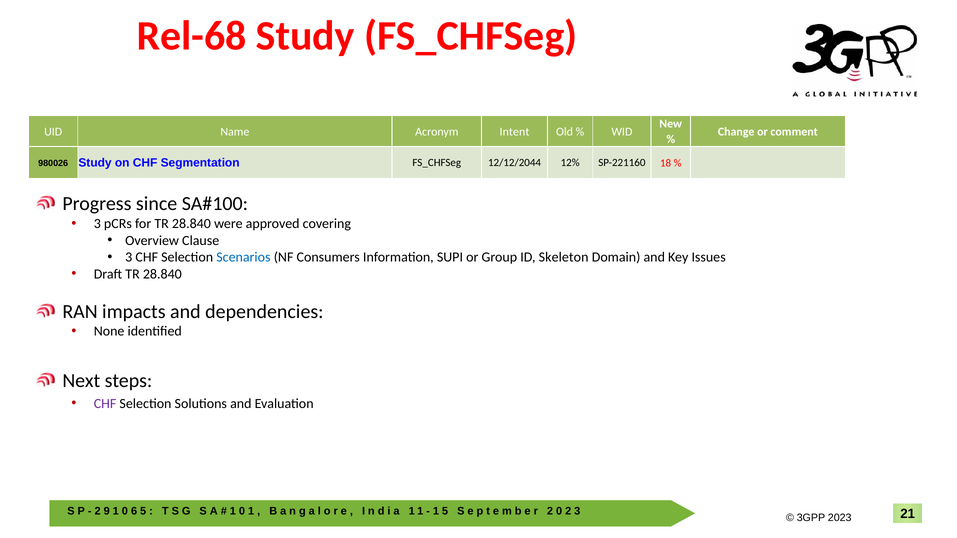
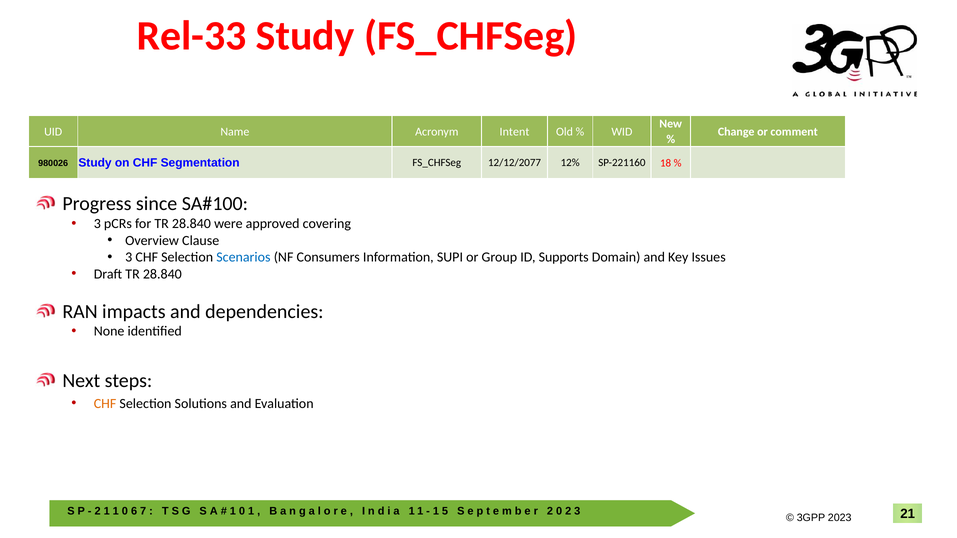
Rel-68: Rel-68 -> Rel-33 (192, 36)
12/12/2044: 12/12/2044 -> 12/12/2077 (515, 163)
Skeleton: Skeleton -> Supports (564, 257)
CHF colour: purple -> orange (105, 404)
9: 9 -> 1 (107, 511)
5: 5 -> 7 (143, 511)
